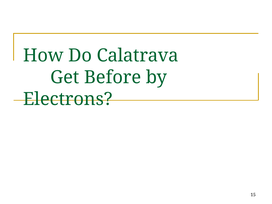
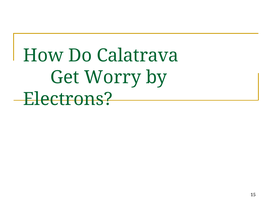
Before: Before -> Worry (113, 77)
